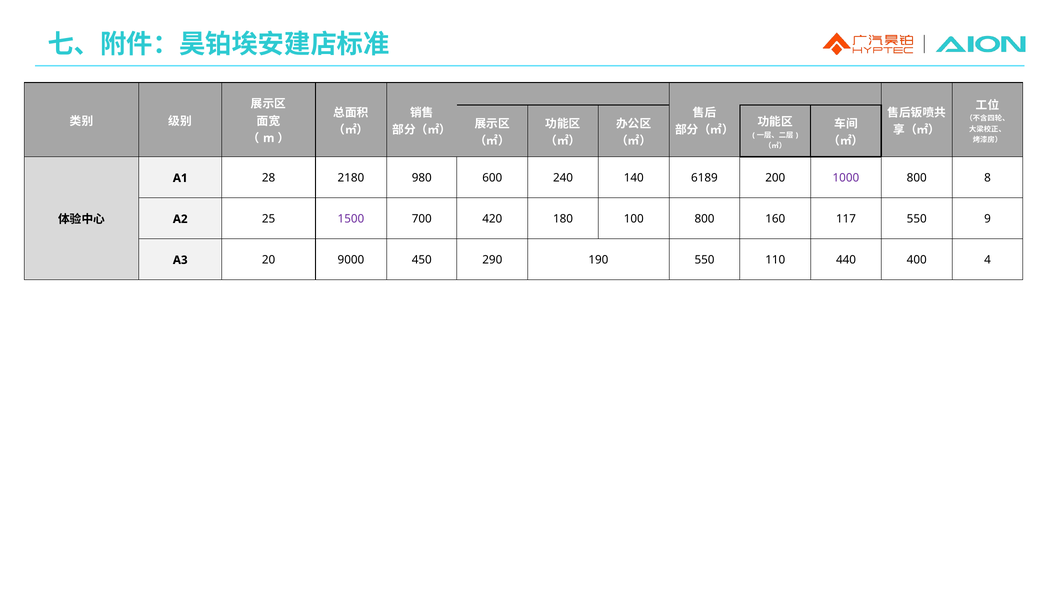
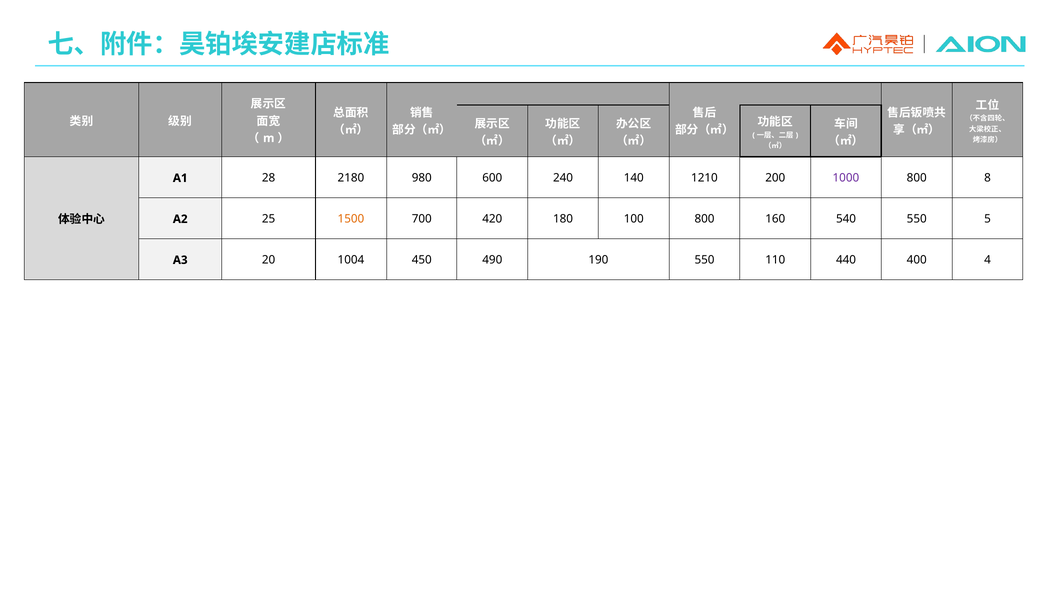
6189: 6189 -> 1210 (704, 178)
1500 colour: purple -> orange (351, 219)
117: 117 -> 540 (846, 219)
9: 9 -> 5 (987, 219)
9000: 9000 -> 1004 (351, 260)
290: 290 -> 490 (492, 260)
